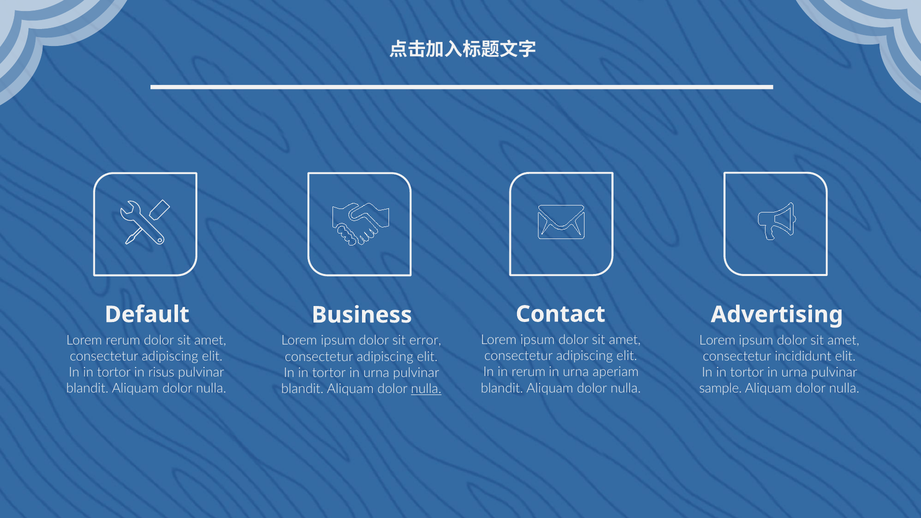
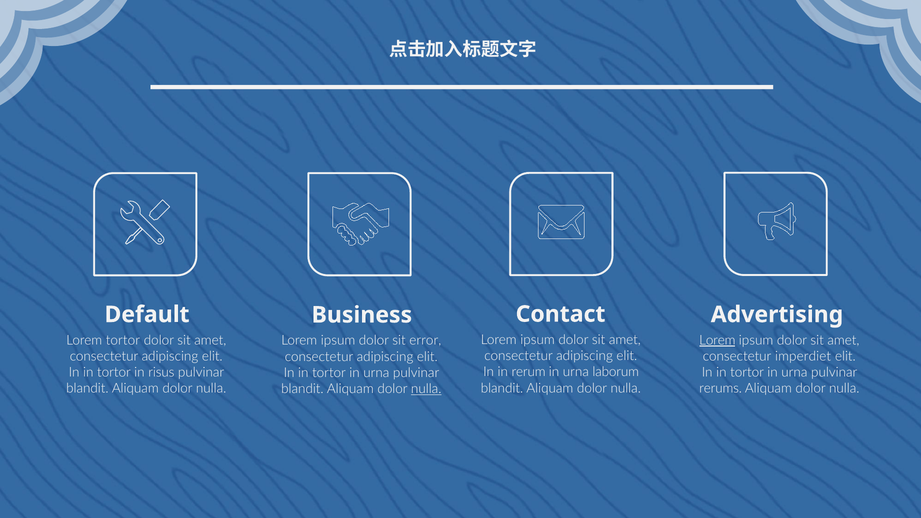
Lorem rerum: rerum -> tortor (123, 340)
Lorem underline: none -> present (717, 340)
incididunt: incididunt -> imperdiet (803, 356)
aperiam: aperiam -> laborum (616, 372)
sample: sample -> rerums (721, 389)
